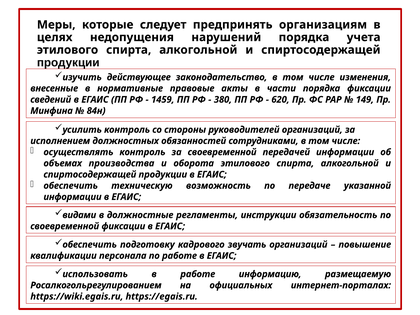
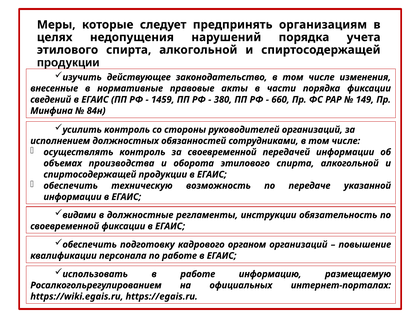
620: 620 -> 660 (280, 100)
звучать: звучать -> органом (247, 245)
